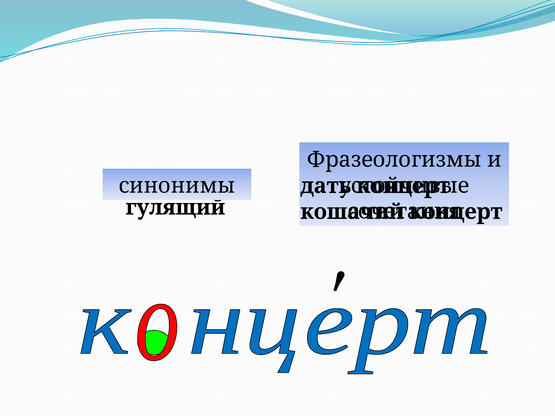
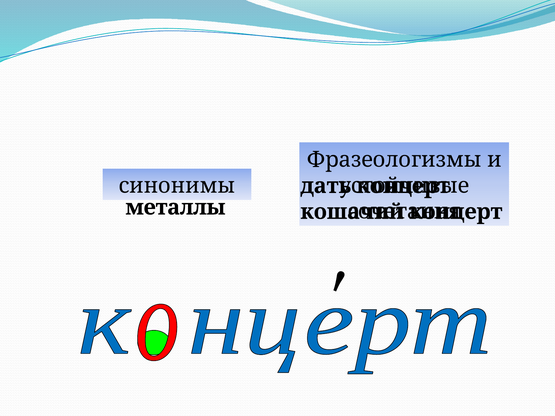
гулящий: гулящий -> металлы (175, 208)
